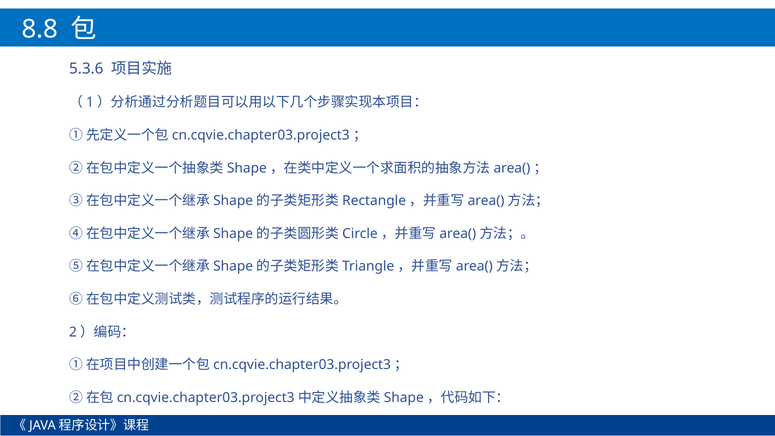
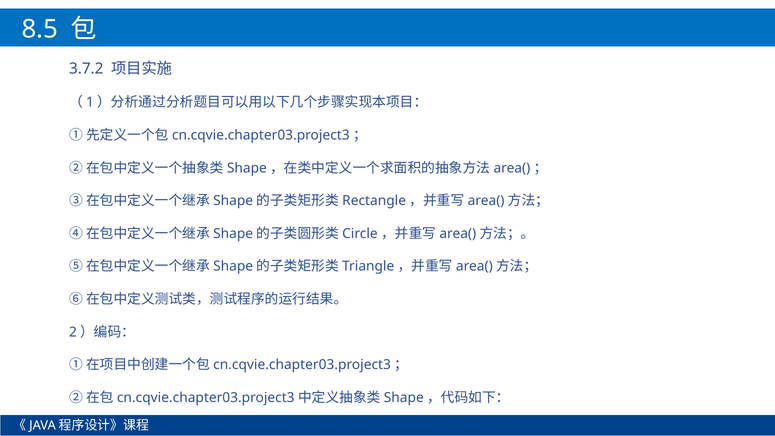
8.8: 8.8 -> 8.5 (40, 29)
5.3.6: 5.3.6 -> 3.7.2 (86, 69)
